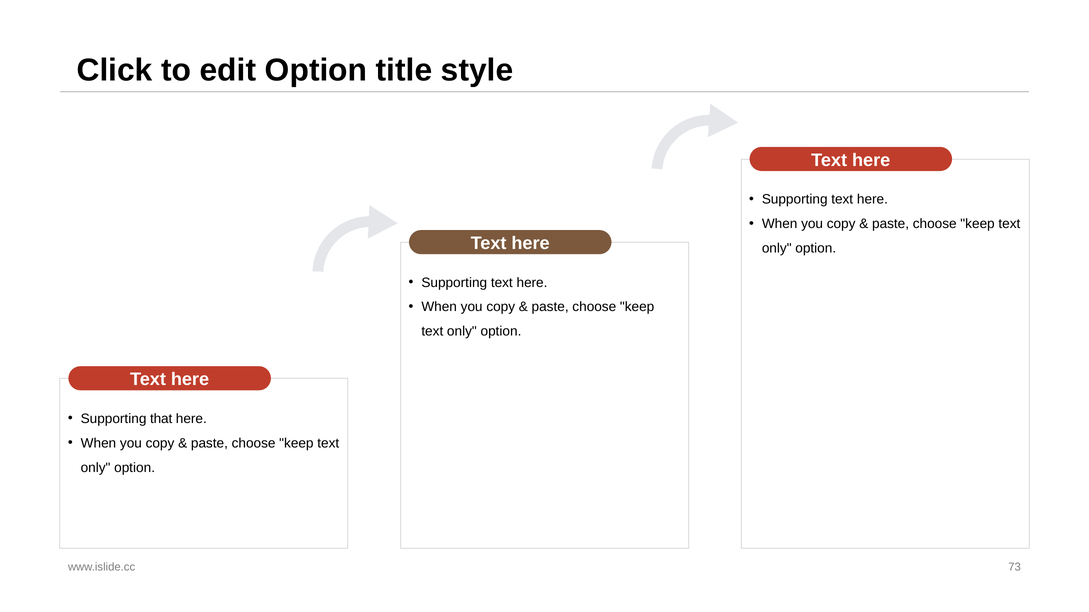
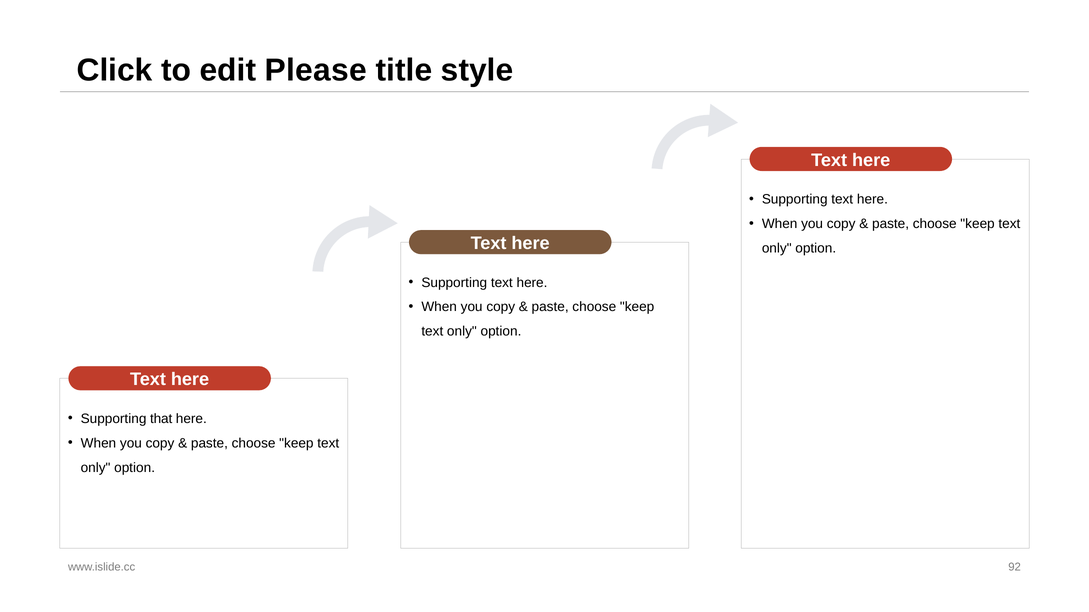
edit Option: Option -> Please (316, 70)
73: 73 -> 92 (1015, 567)
